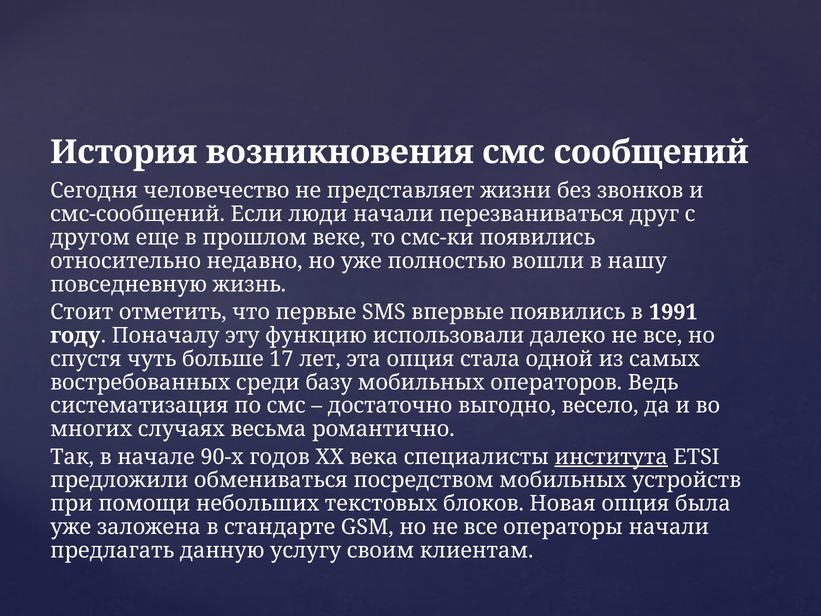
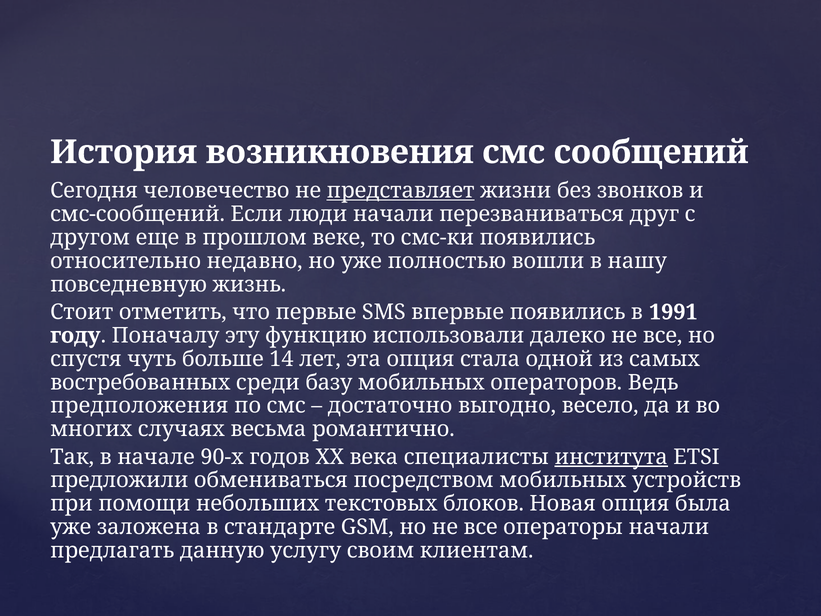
представляет underline: none -> present (401, 191)
17: 17 -> 14 (281, 359)
систематизация: систематизация -> предположения (139, 406)
